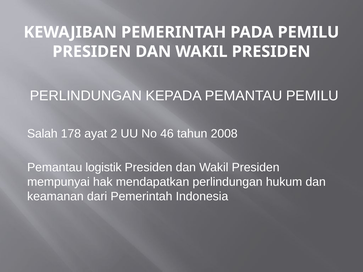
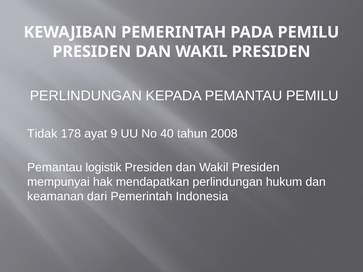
Salah: Salah -> Tidak (42, 134)
2: 2 -> 9 (114, 134)
46: 46 -> 40 (167, 134)
